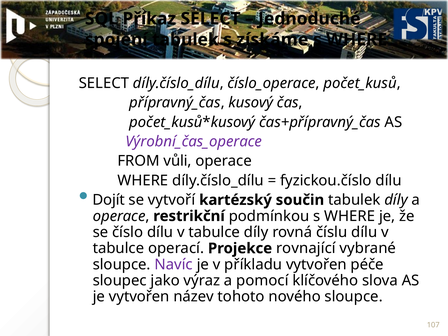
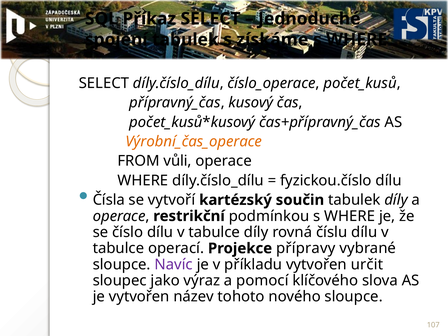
Výrobní_čas_operace colour: purple -> orange (194, 142)
Dojít: Dojít -> Čísla (109, 200)
rovnající: rovnající -> přípravy (306, 248)
péče: péče -> určit (367, 264)
